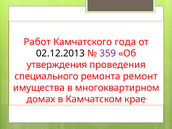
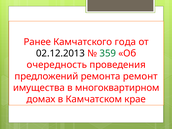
Работ: Работ -> Ранее (37, 42)
359 colour: purple -> green (108, 53)
утверждения: утверждения -> очередность (57, 65)
специального: специального -> предложений (46, 76)
